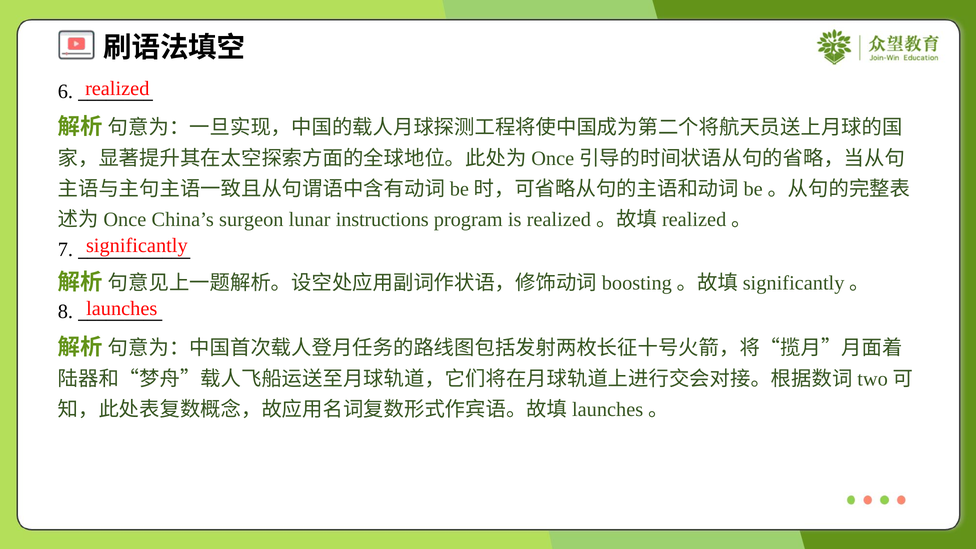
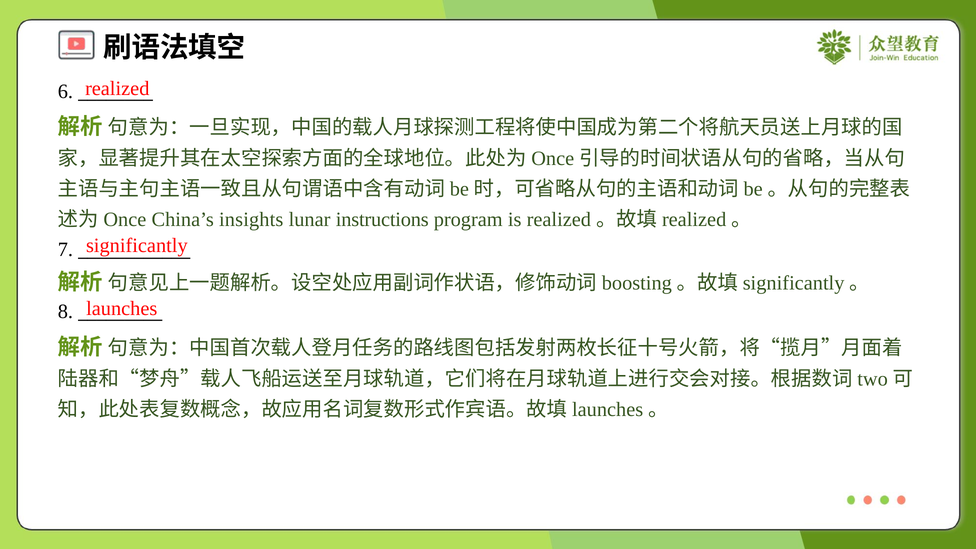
surgeon: surgeon -> insights (251, 220)
